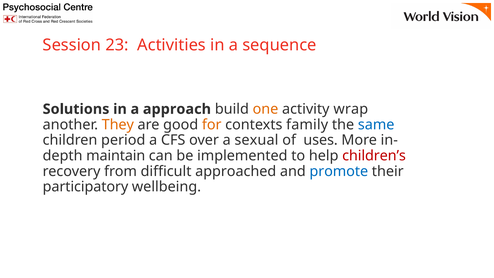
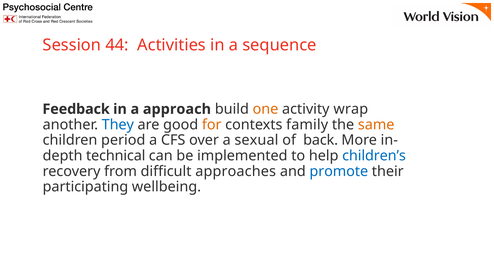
23: 23 -> 44 (117, 45)
Solutions: Solutions -> Feedback (76, 109)
They colour: orange -> blue (118, 125)
same colour: blue -> orange (376, 125)
uses: uses -> back (321, 140)
maintain: maintain -> technical (116, 156)
children’s colour: red -> blue (374, 156)
approached: approached -> approaches (236, 171)
participatory: participatory -> participating (85, 187)
